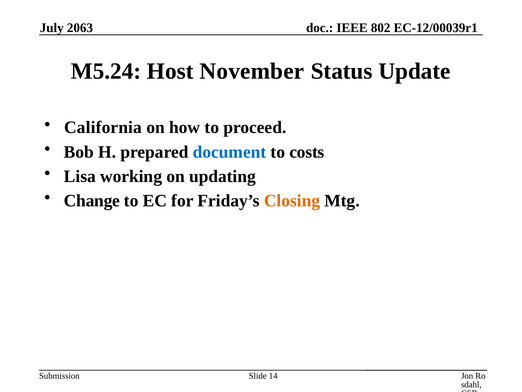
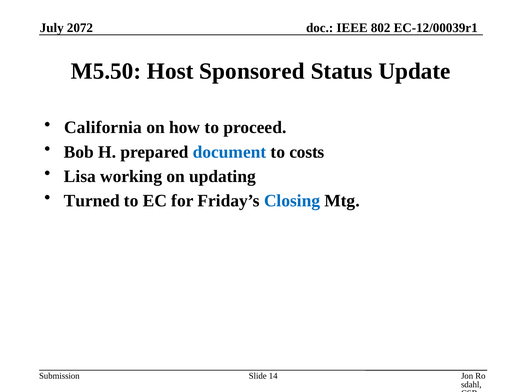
2063: 2063 -> 2072 (80, 28)
M5.24: M5.24 -> M5.50 (106, 71)
November: November -> Sponsored (252, 71)
Change: Change -> Turned (92, 200)
Closing colour: orange -> blue (292, 200)
